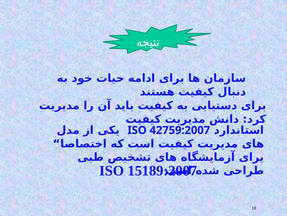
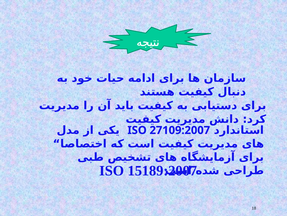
42759:2007: 42759:2007 -> 27109:2007 (180, 130)
